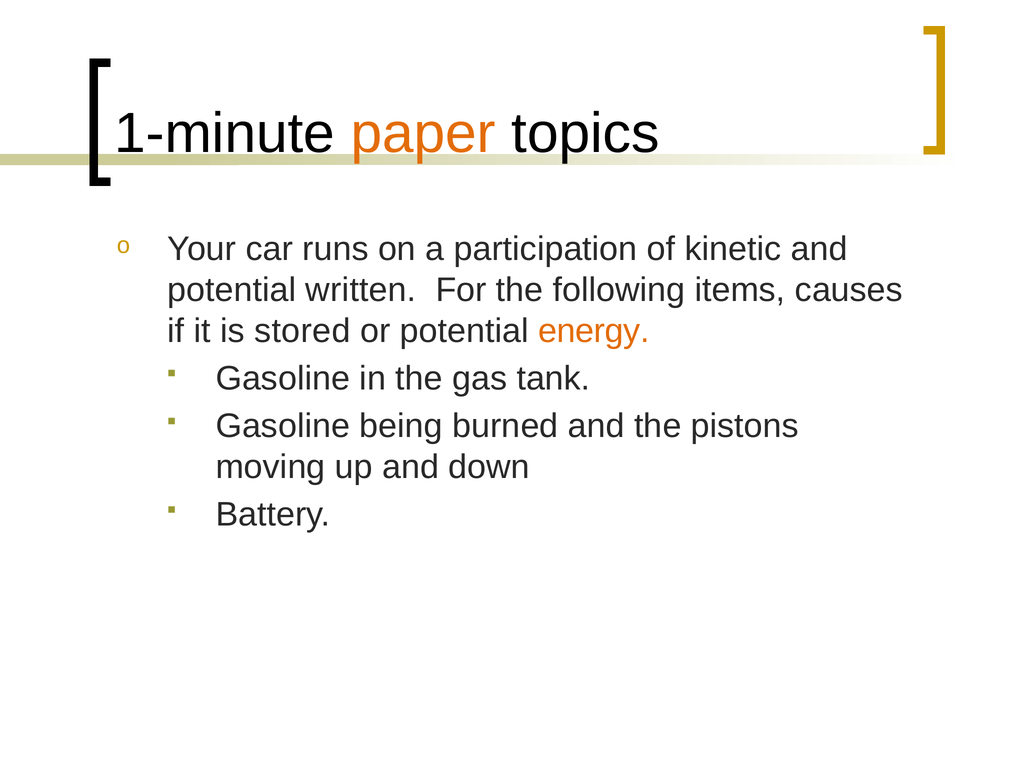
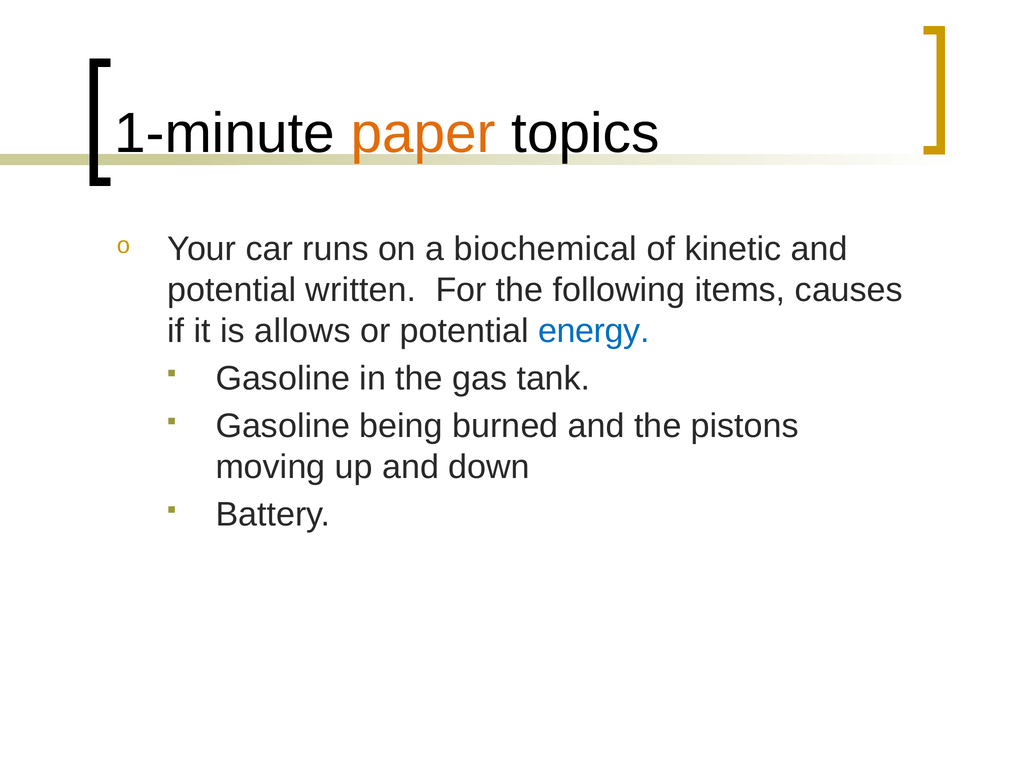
participation: participation -> biochemical (545, 249)
stored: stored -> allows (302, 331)
energy colour: orange -> blue (594, 331)
